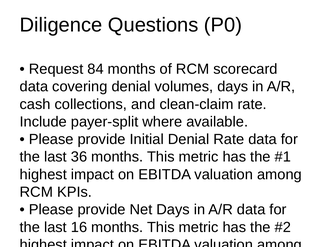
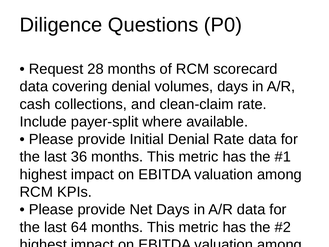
84: 84 -> 28 (96, 69)
16: 16 -> 64 (79, 227)
